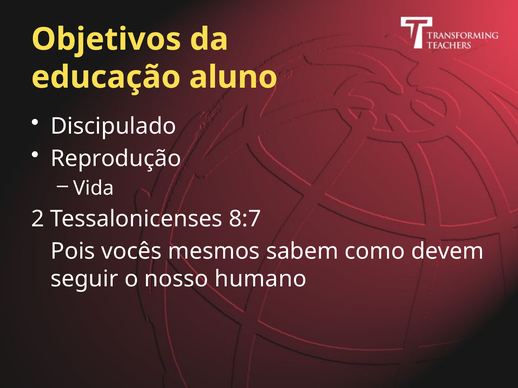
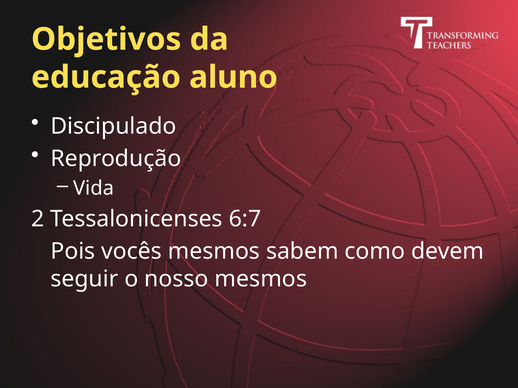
8:7: 8:7 -> 6:7 (245, 219)
nosso humano: humano -> mesmos (261, 279)
